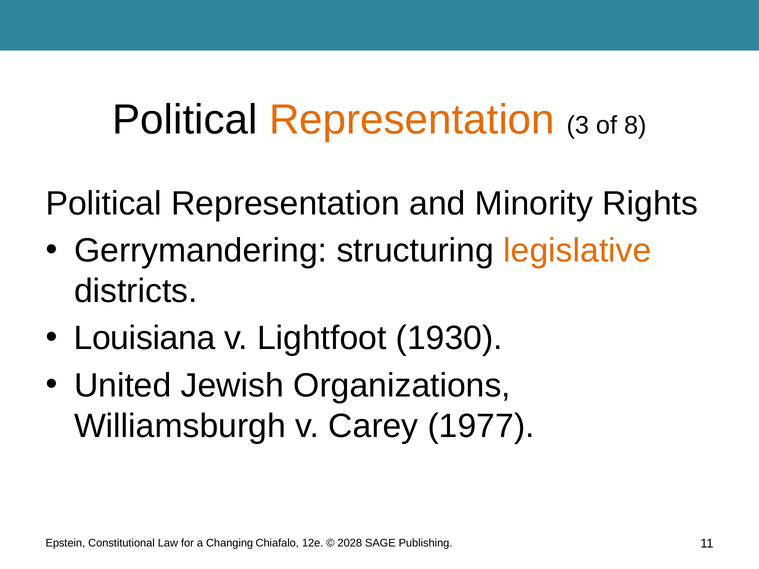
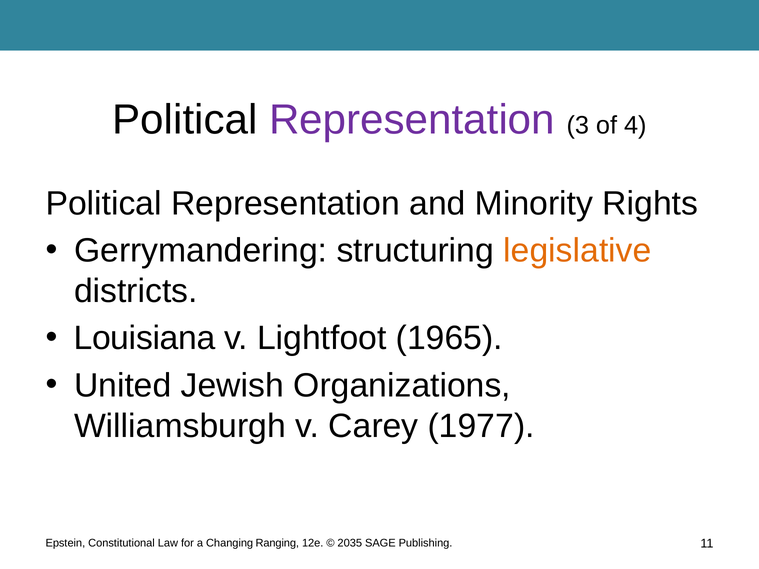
Representation colour: orange -> purple (412, 120)
8: 8 -> 4 (635, 125)
1930: 1930 -> 1965 (449, 338)
Chiafalo: Chiafalo -> Ranging (277, 544)
2028: 2028 -> 2035 (350, 544)
